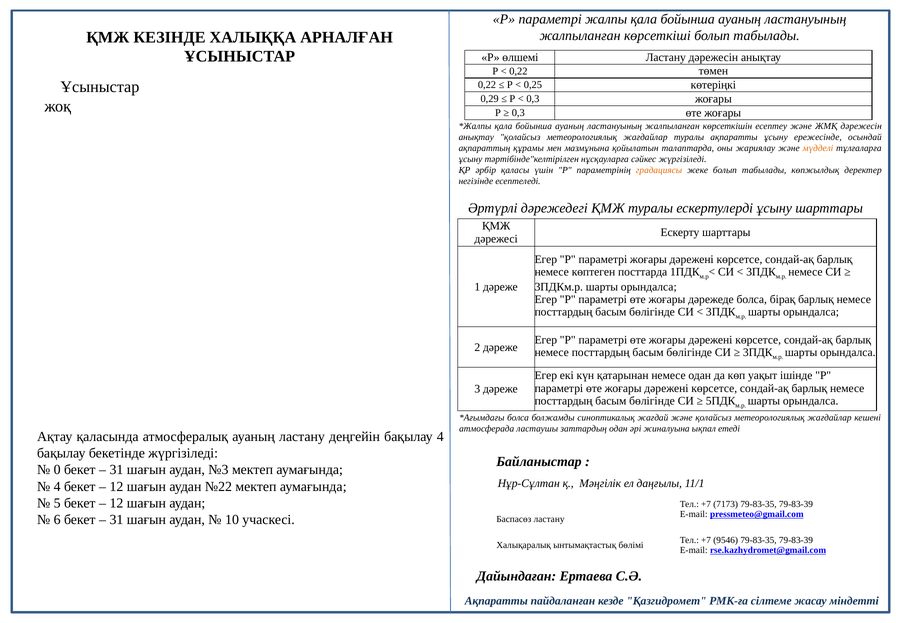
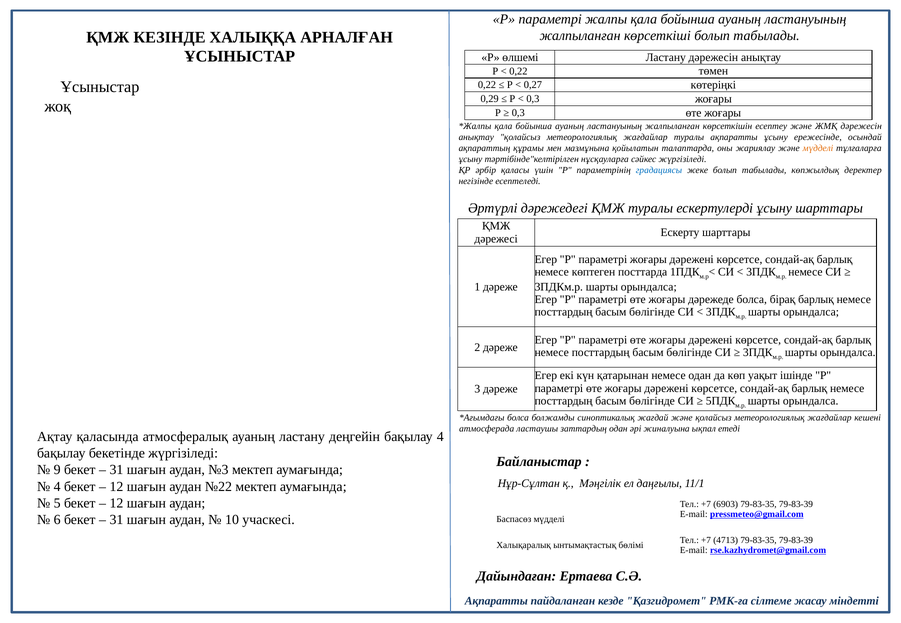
0,25: 0,25 -> 0,27 (533, 85)
градациясы colour: orange -> blue (659, 171)
0: 0 -> 9 (57, 470)
7173: 7173 -> 6903 (726, 505)
Баспасөз ластану: ластану -> мүдделі (549, 520)
9546: 9546 -> 4713 (726, 541)
